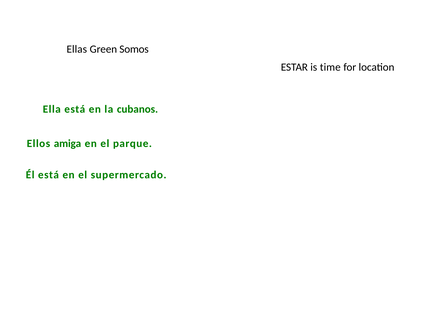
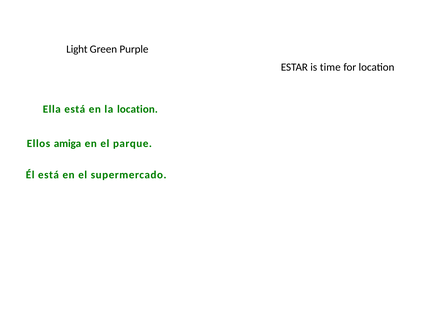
Ellas: Ellas -> Light (77, 49)
Somos: Somos -> Purple (134, 49)
la cubanos: cubanos -> location (137, 109)
